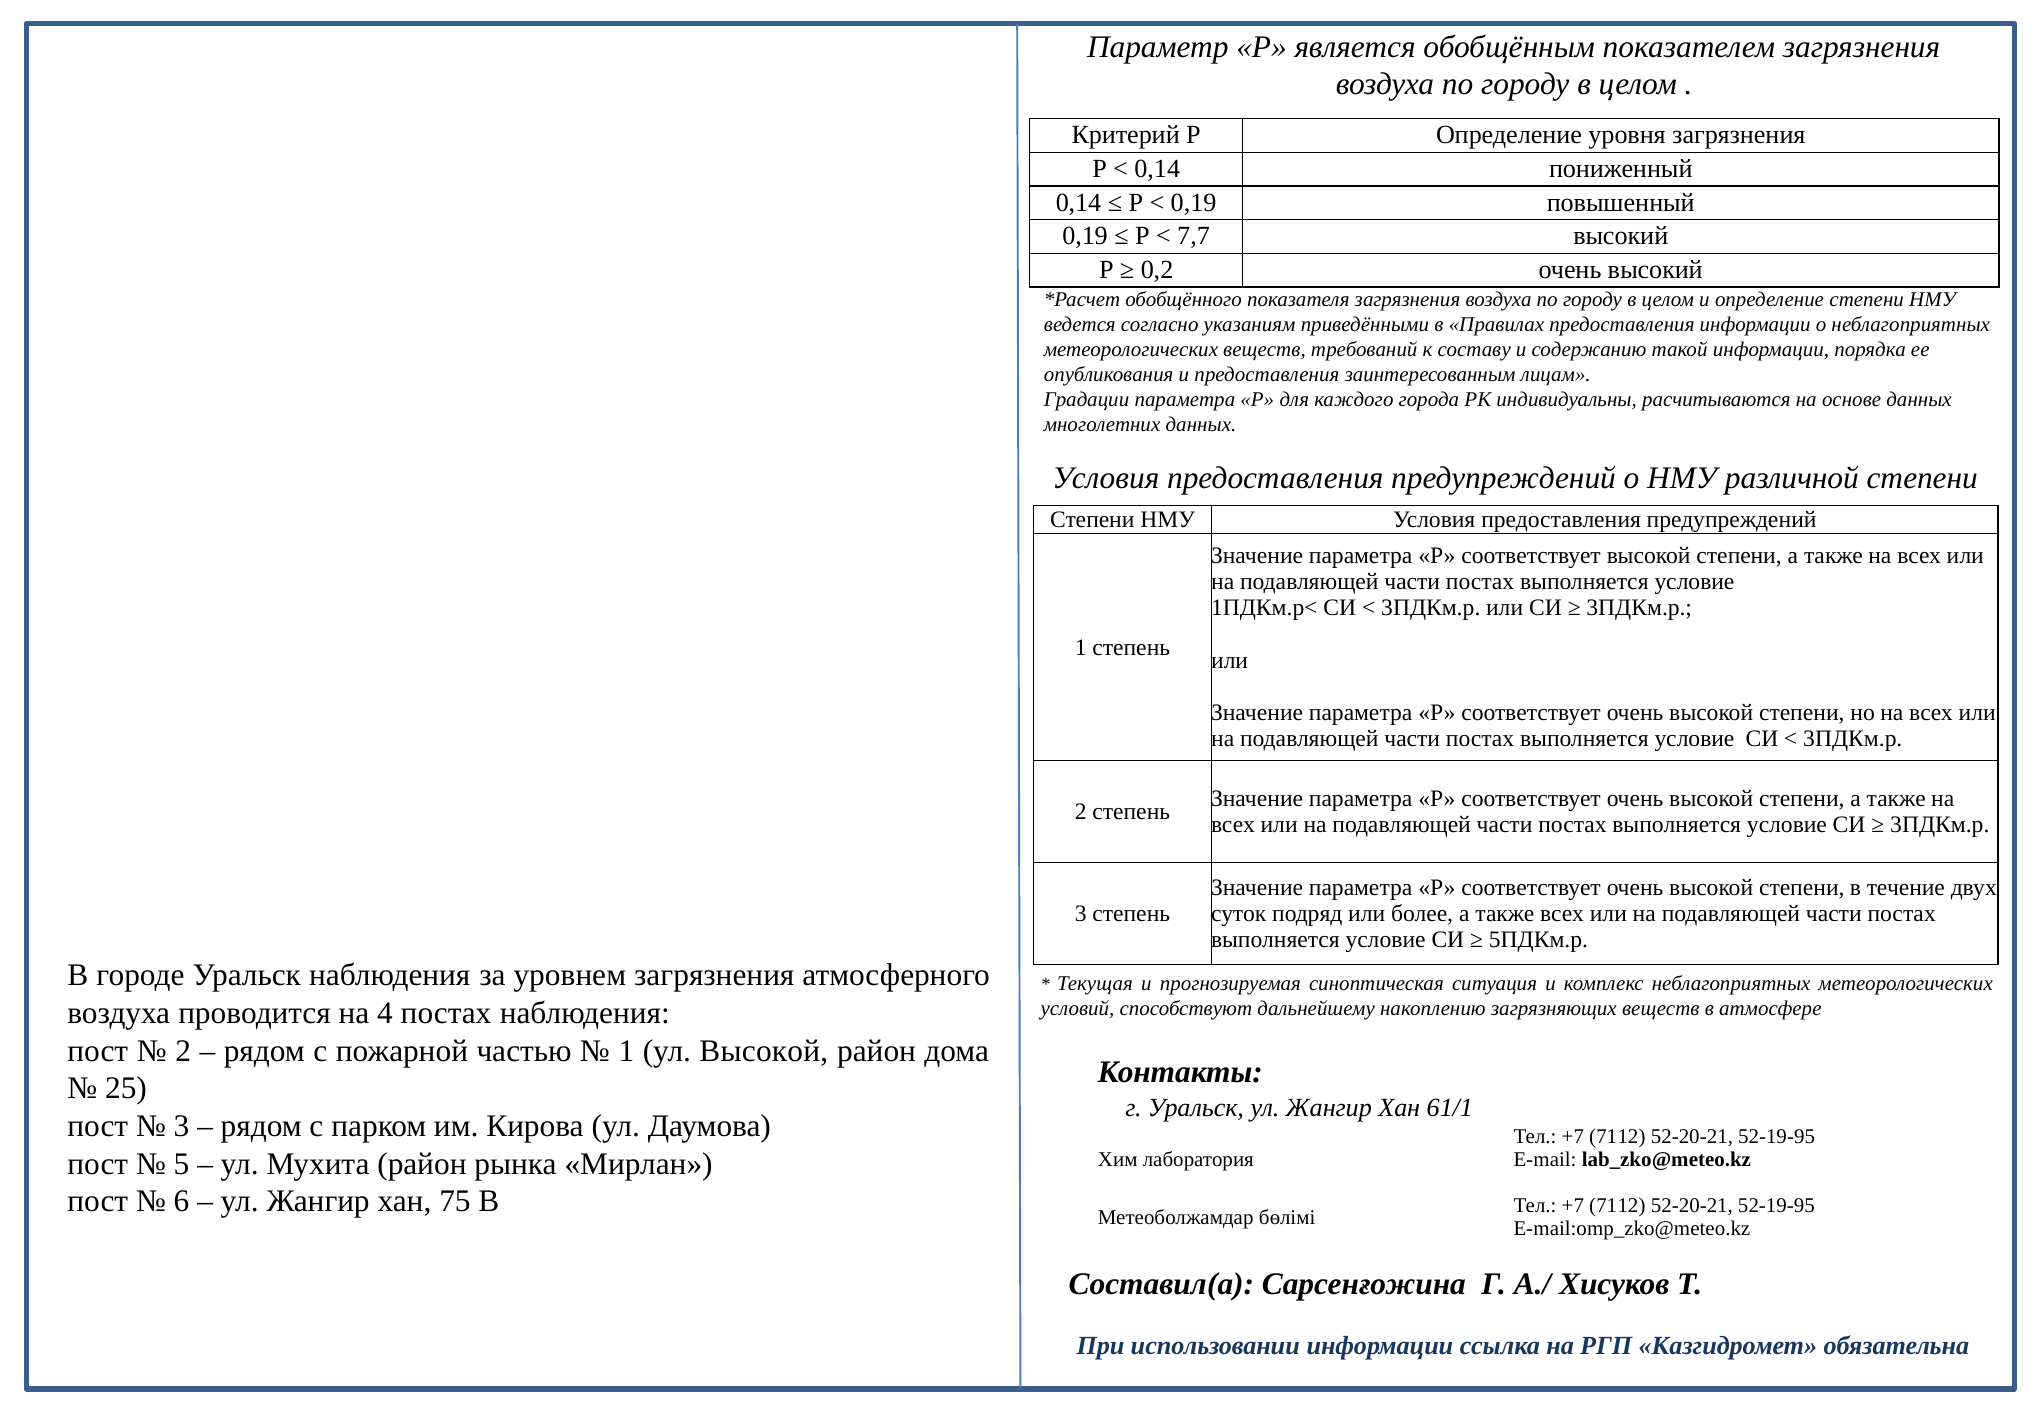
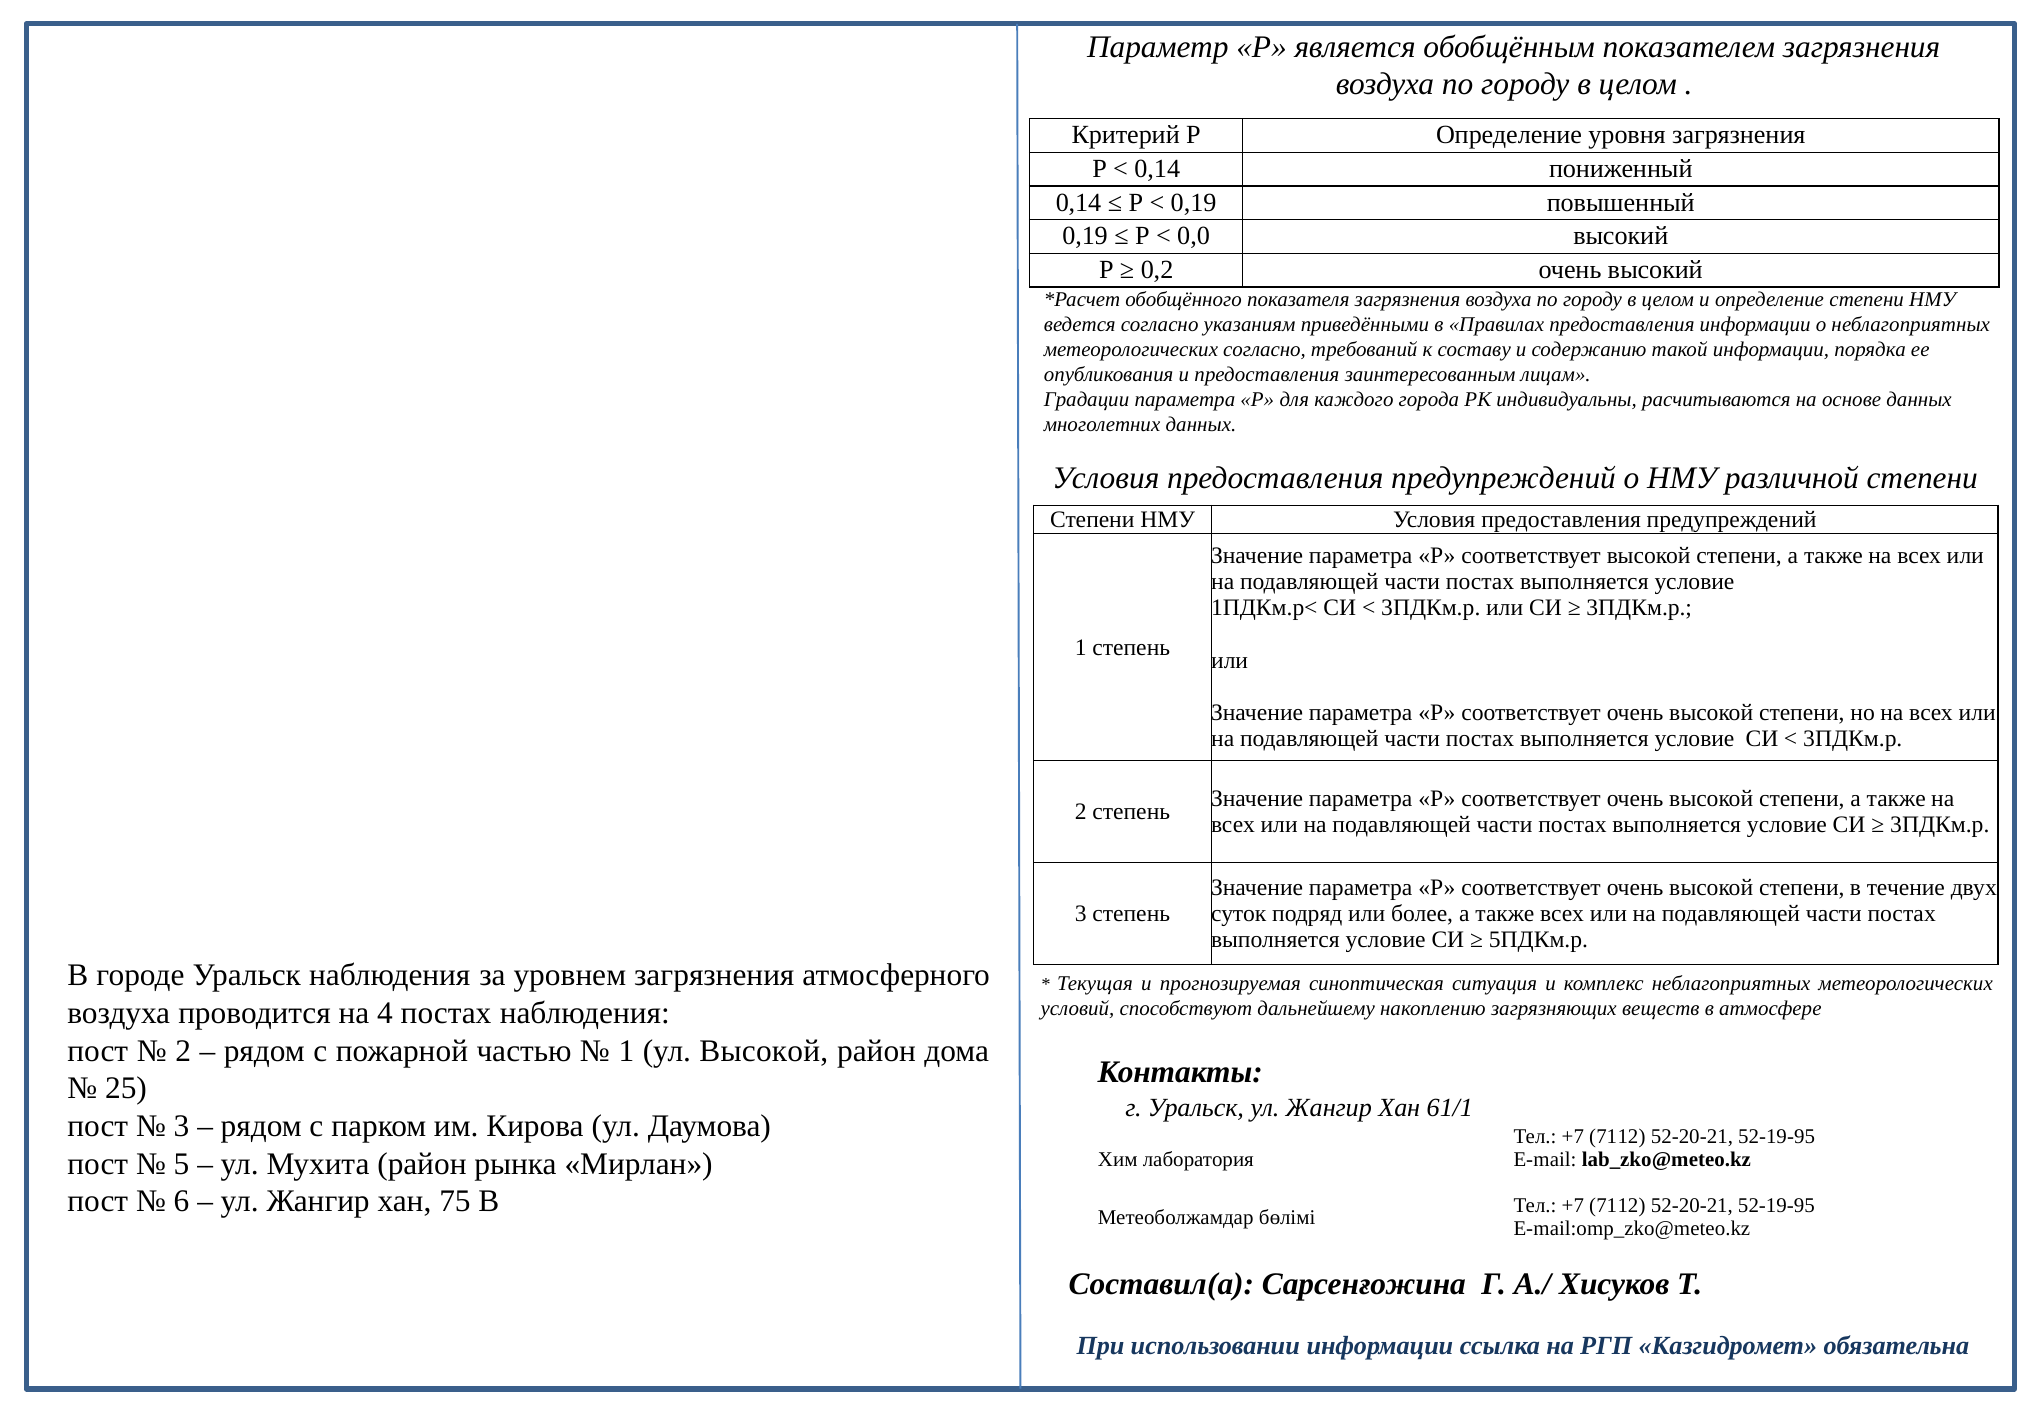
7,7: 7,7 -> 0,0 (1194, 236)
метеорологических веществ: веществ -> согласно (1265, 349)
